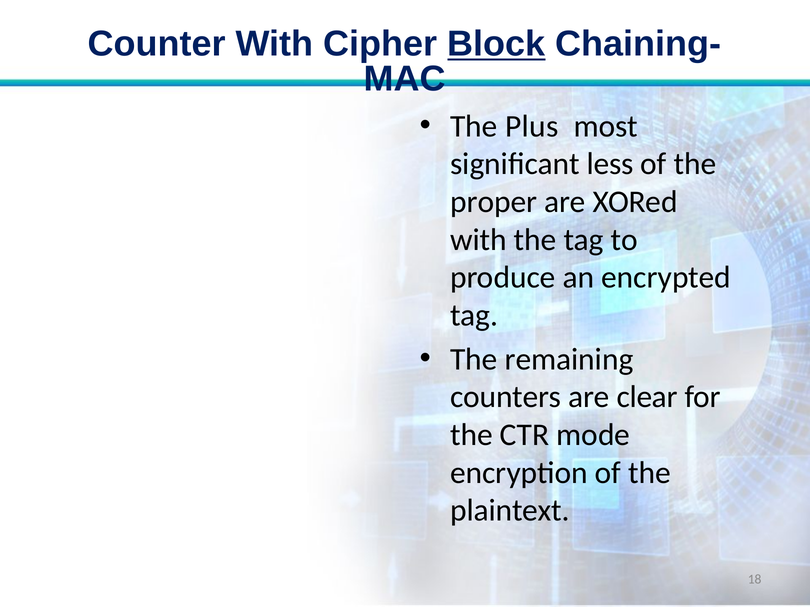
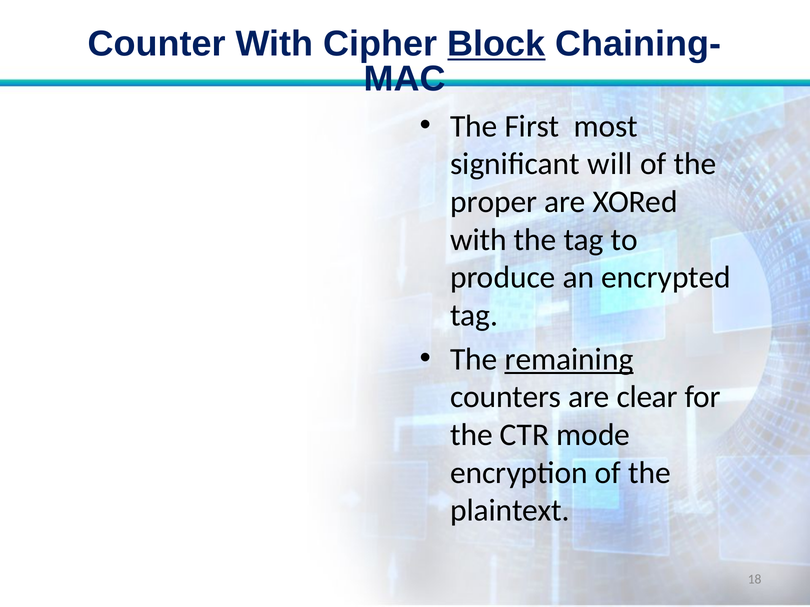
Plus: Plus -> First (532, 126)
less: less -> will (610, 164)
remaining underline: none -> present (569, 360)
